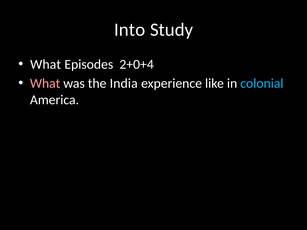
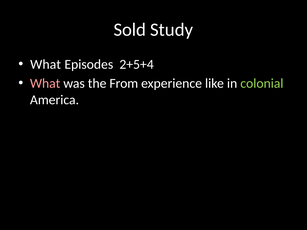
Into: Into -> Sold (130, 30)
2+0+4: 2+0+4 -> 2+5+4 (137, 64)
India: India -> From (124, 84)
colonial colour: light blue -> light green (262, 84)
